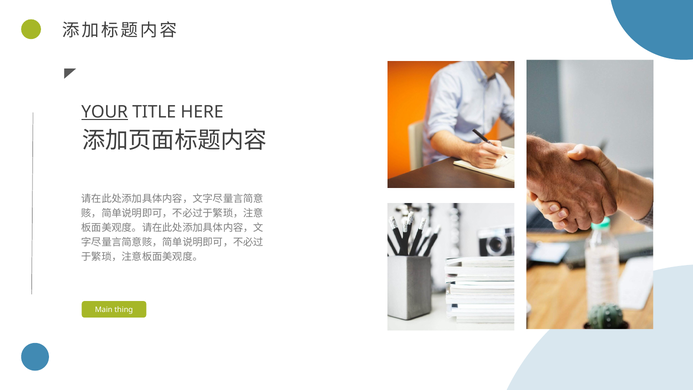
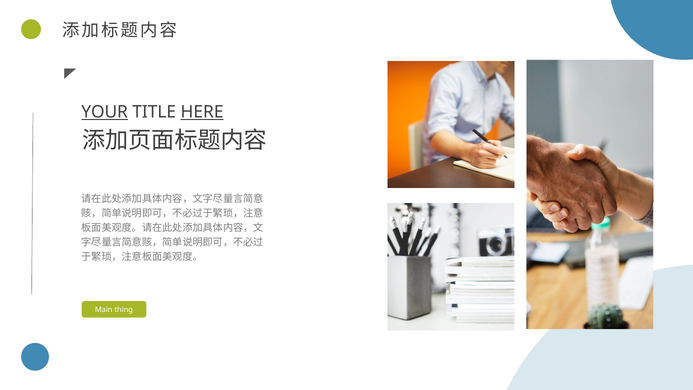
HERE underline: none -> present (202, 112)
